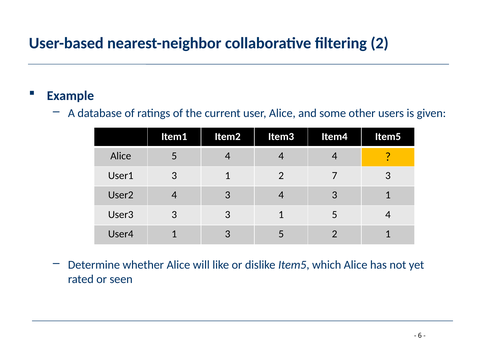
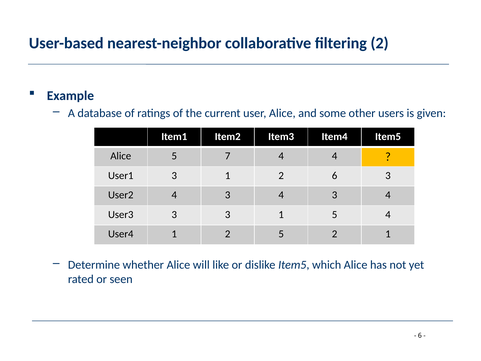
Alice 5 4: 4 -> 7 (228, 156)
2 7: 7 -> 6 (335, 175)
3 4 3 1: 1 -> 4 (388, 195)
User4 1 3: 3 -> 2 (228, 234)
